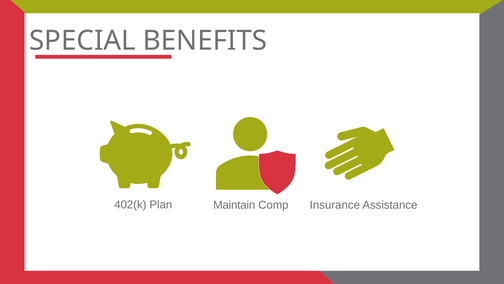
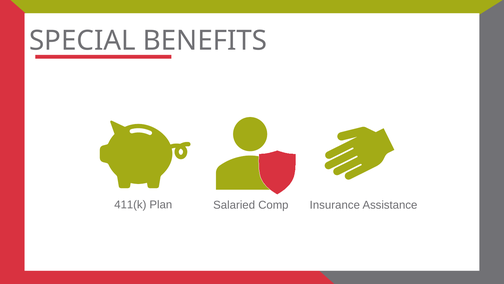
402(k: 402(k -> 411(k (130, 204)
Maintain: Maintain -> Salaried (234, 205)
